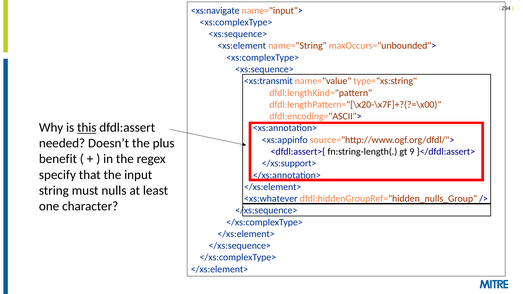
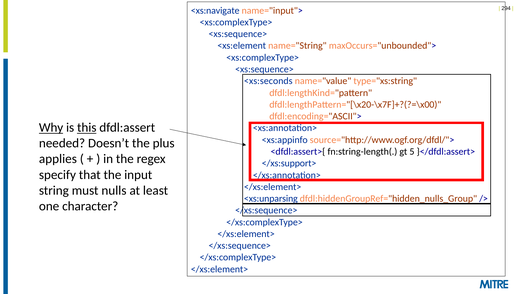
<xs:transmit: <xs:transmit -> <xs:seconds (268, 81)
Why underline: none -> present (51, 128)
9: 9 -> 5 (412, 152)
benefit: benefit -> applies (58, 159)
<xs:whatever: <xs:whatever -> <xs:unparsing (271, 199)
